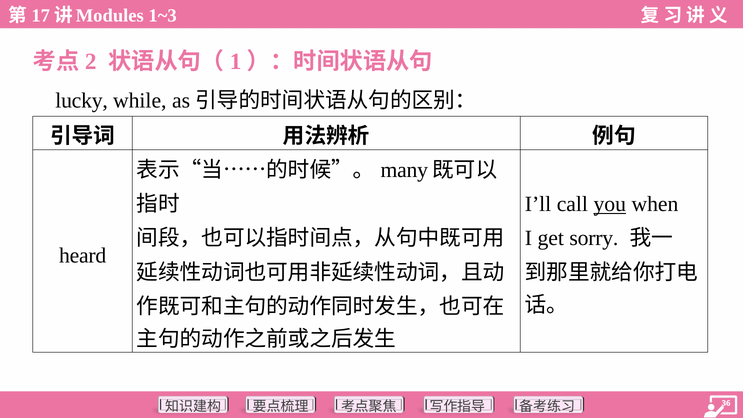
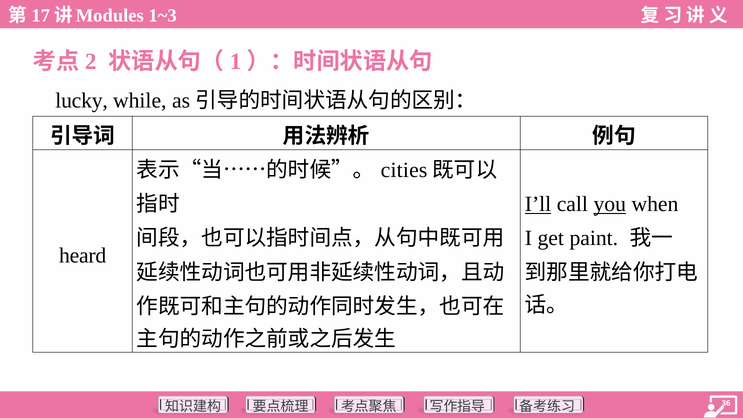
many: many -> cities (404, 170)
I’ll underline: none -> present (538, 204)
sorry: sorry -> paint (594, 238)
